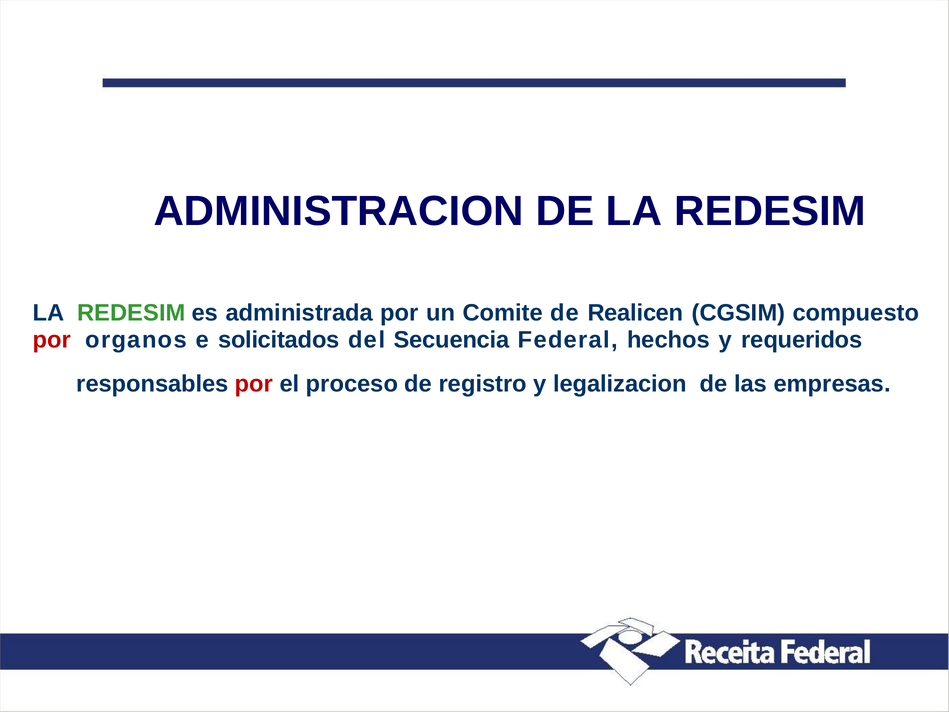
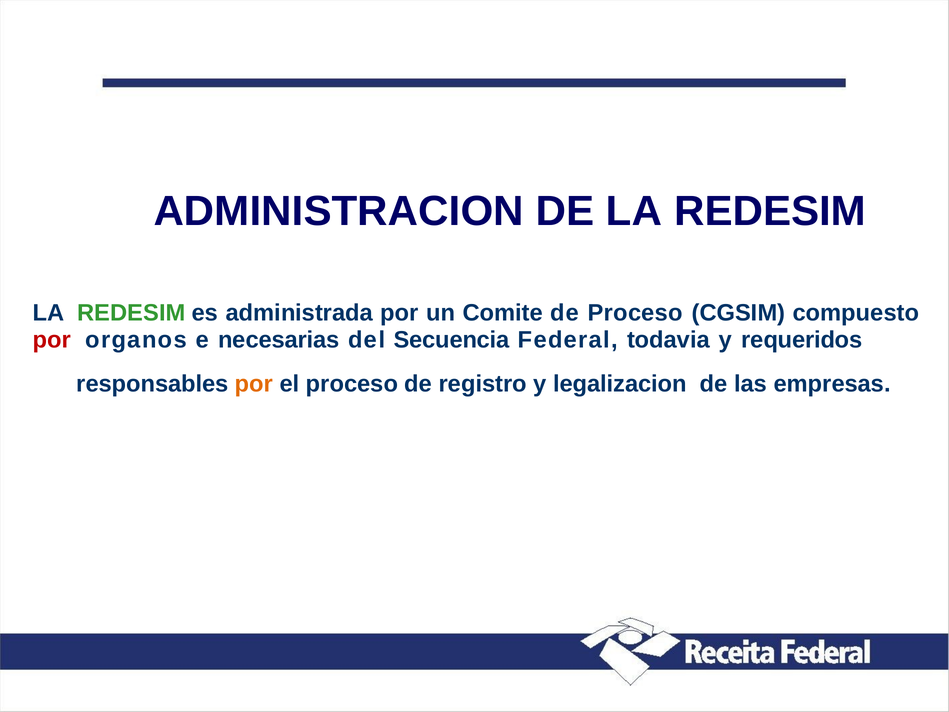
de Realicen: Realicen -> Proceso (635, 313)
solicitados: solicitados -> necesarias (279, 340)
hechos: hechos -> todavia (668, 340)
por colour: red -> orange (254, 384)
